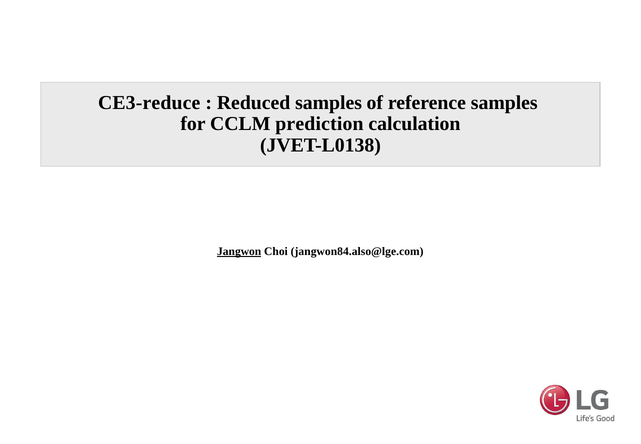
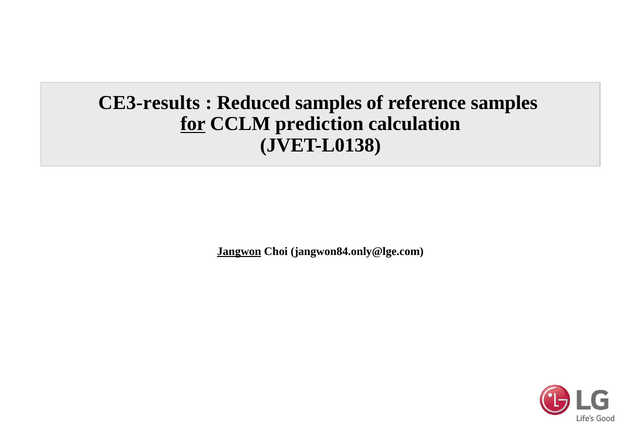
CE3-reduce: CE3-reduce -> CE3-results (149, 103)
for underline: none -> present (193, 124)
jangwon84.also@lge.com: jangwon84.also@lge.com -> jangwon84.only@lge.com (357, 251)
